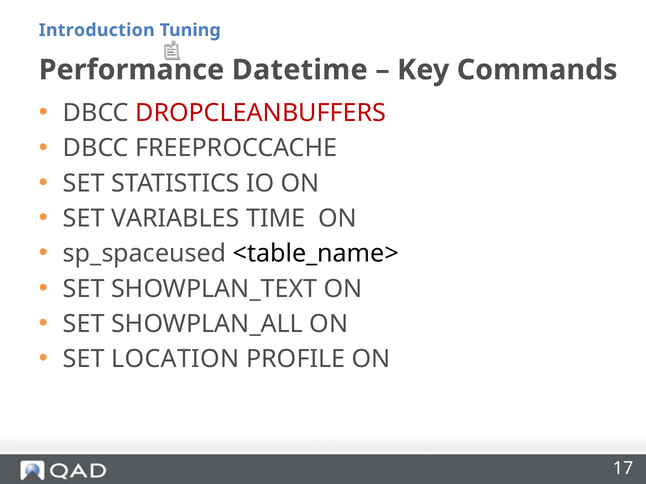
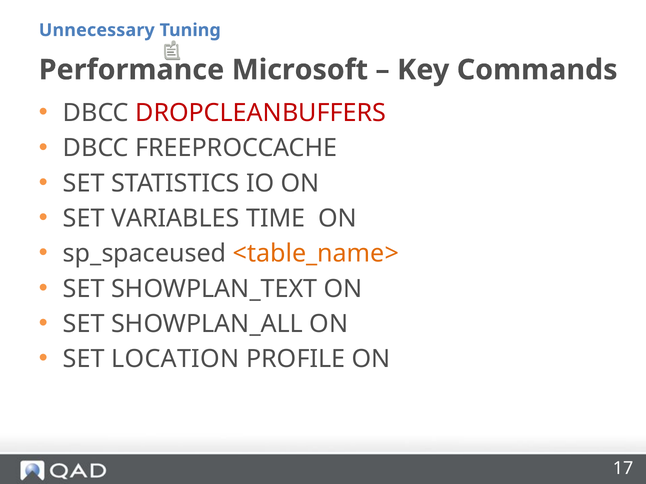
Introduction: Introduction -> Unnecessary (97, 30)
Datetime: Datetime -> Microsoft (300, 70)
<table_name> colour: black -> orange (316, 254)
